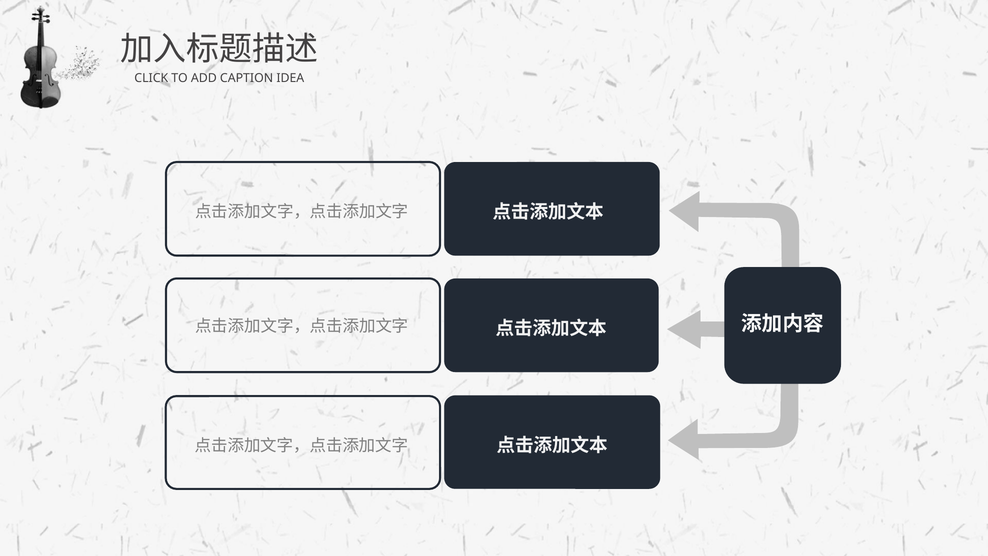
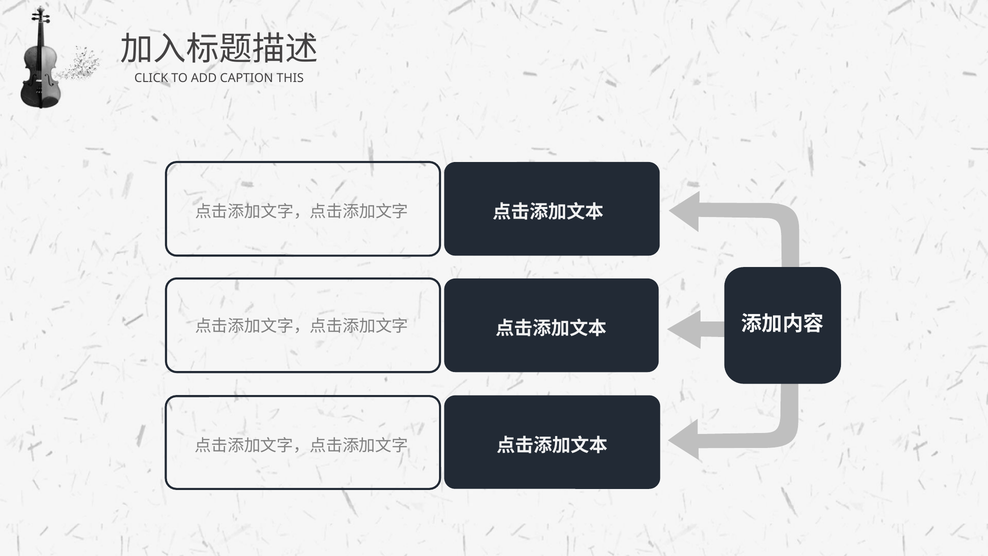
IDEA: IDEA -> THIS (290, 78)
